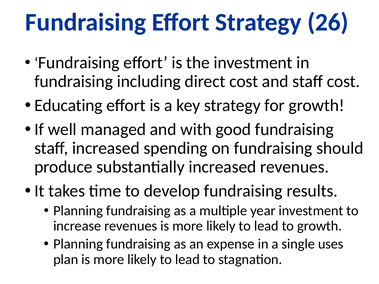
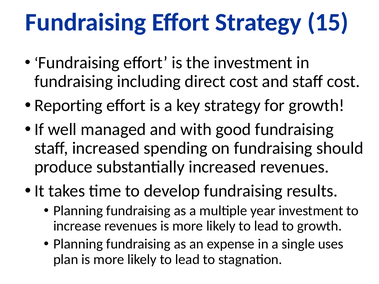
26: 26 -> 15 (328, 22)
Educating: Educating -> Reporting (68, 106)
